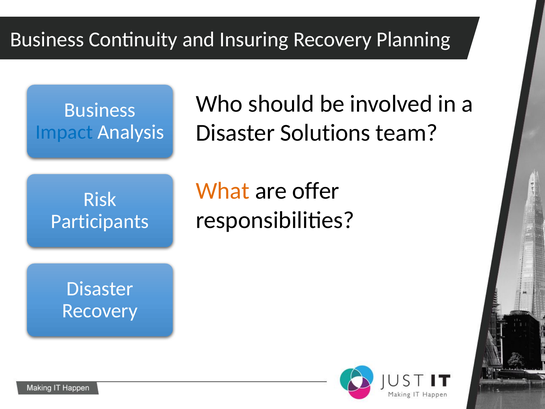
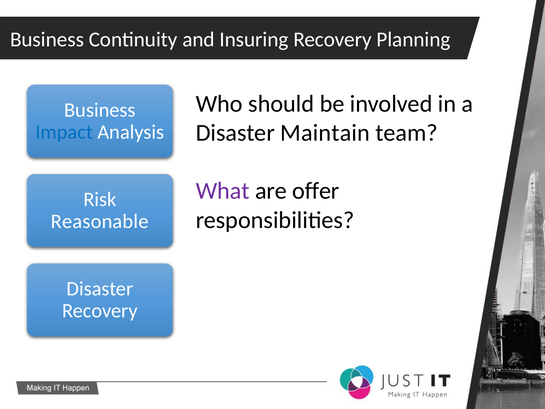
Solutions: Solutions -> Maintain (325, 133)
What colour: orange -> purple (223, 191)
Participants: Participants -> Reasonable (100, 221)
